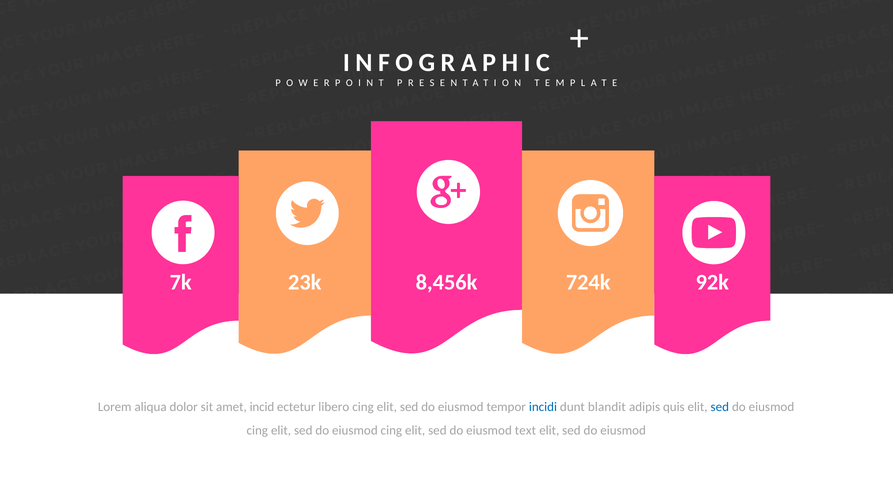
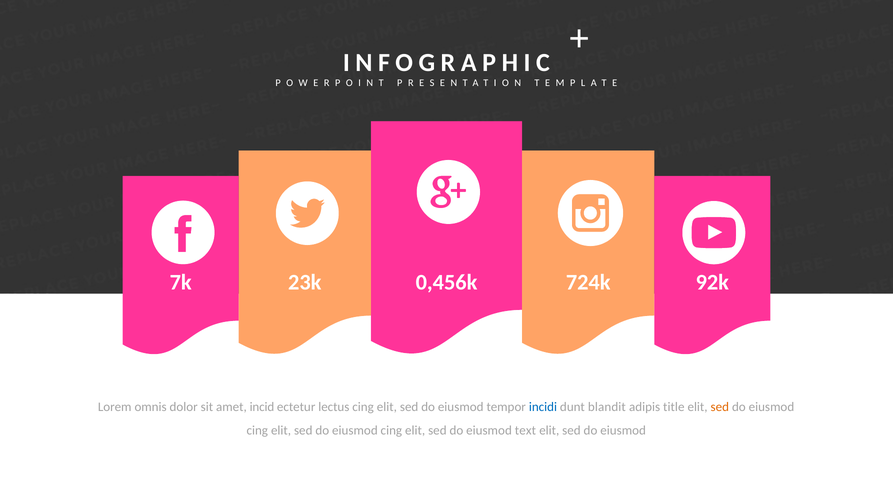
8,456k: 8,456k -> 0,456k (446, 283)
aliqua: aliqua -> omnis (151, 407)
libero: libero -> lectus (334, 407)
quis: quis -> title (674, 407)
sed colour: blue -> orange (720, 407)
